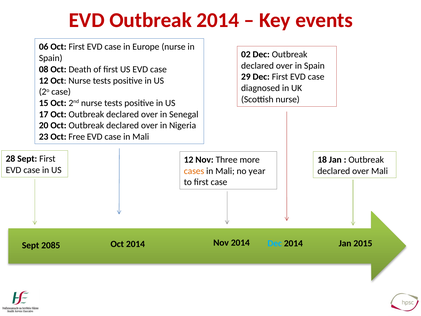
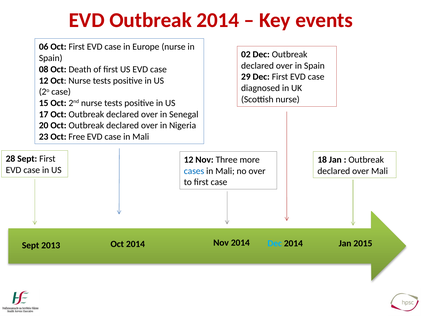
cases colour: orange -> blue (194, 171)
no year: year -> over (257, 171)
2085: 2085 -> 2013 (51, 245)
